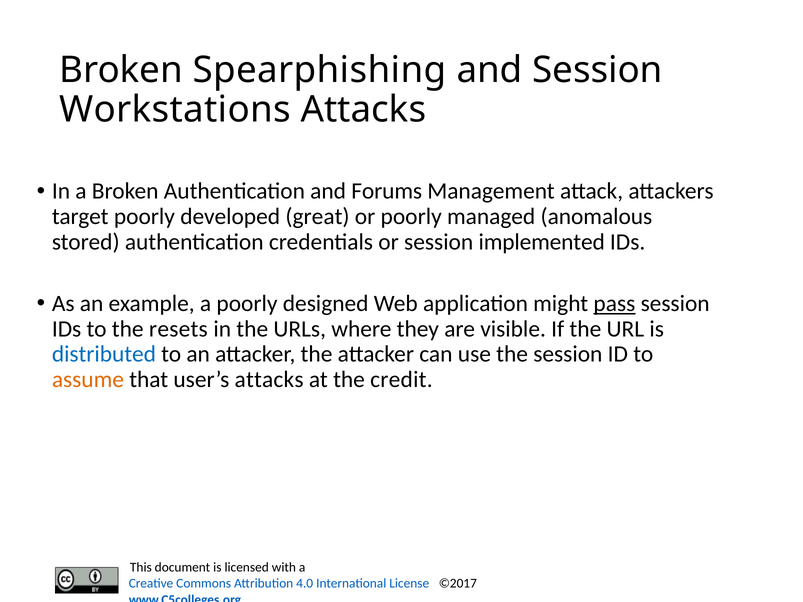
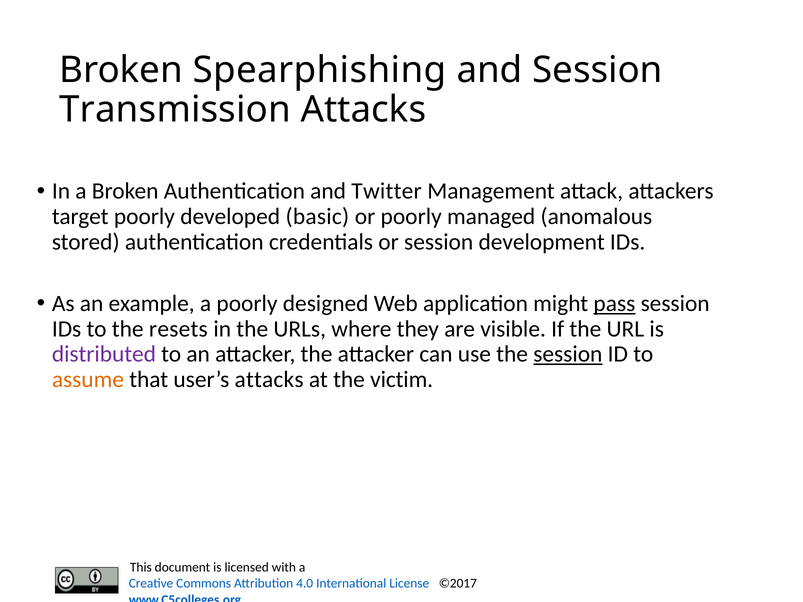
Workstations: Workstations -> Transmission (175, 110)
Forums: Forums -> Twitter (387, 191)
great: great -> basic (317, 217)
implemented: implemented -> development (542, 242)
distributed colour: blue -> purple (104, 354)
session underline: none -> present (568, 354)
credit: credit -> victim (402, 380)
